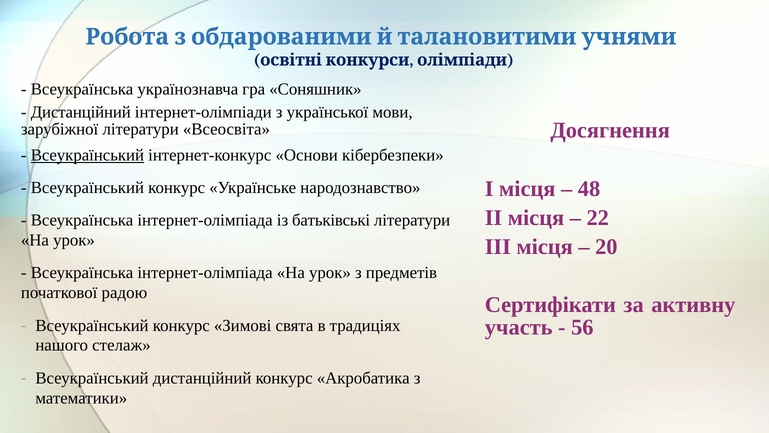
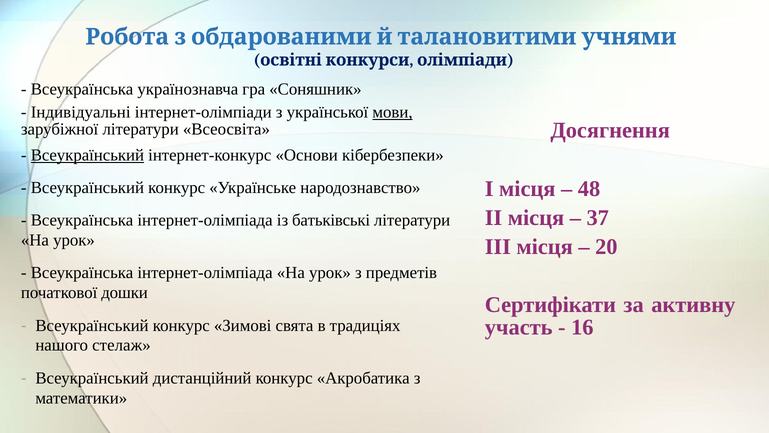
Дистанційний: Дистанційний -> Індивідуальні (81, 112)
мови underline: none -> present (393, 112)
22: 22 -> 37 (598, 217)
радою: радою -> дошки (125, 293)
56: 56 -> 16 (582, 327)
